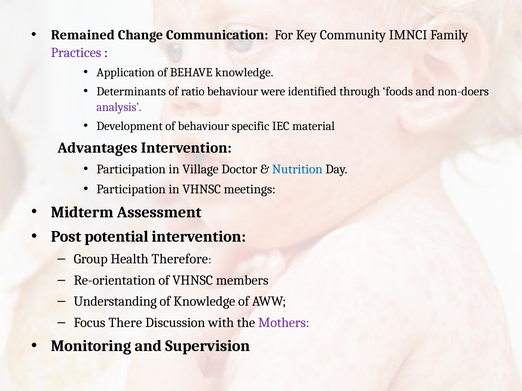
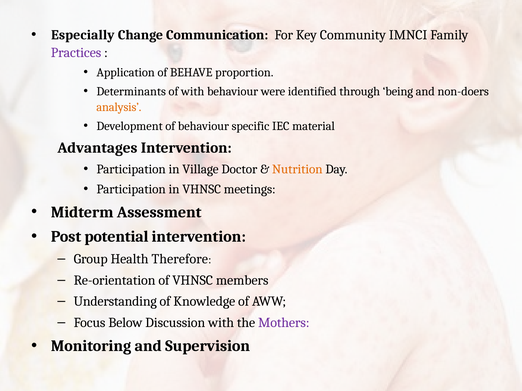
Remained: Remained -> Especially (83, 35)
BEHAVE knowledge: knowledge -> proportion (244, 72)
of ratio: ratio -> with (193, 91)
foods: foods -> being (398, 91)
analysis colour: purple -> orange (119, 107)
Nutrition colour: blue -> orange (297, 169)
There: There -> Below (125, 323)
